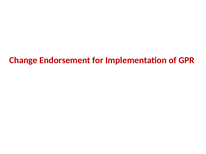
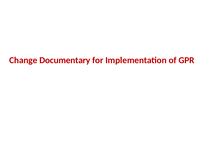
Endorsement: Endorsement -> Documentary (65, 60)
